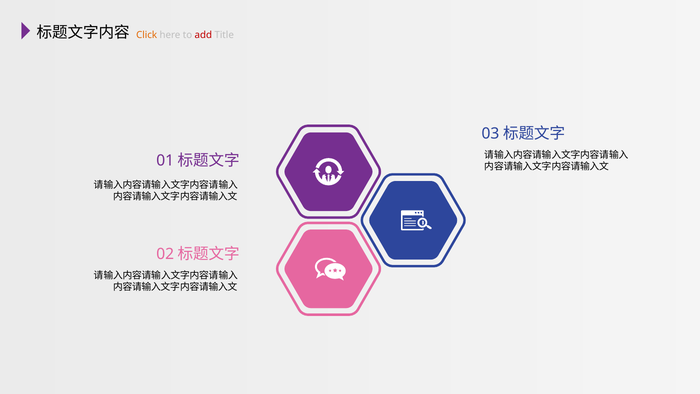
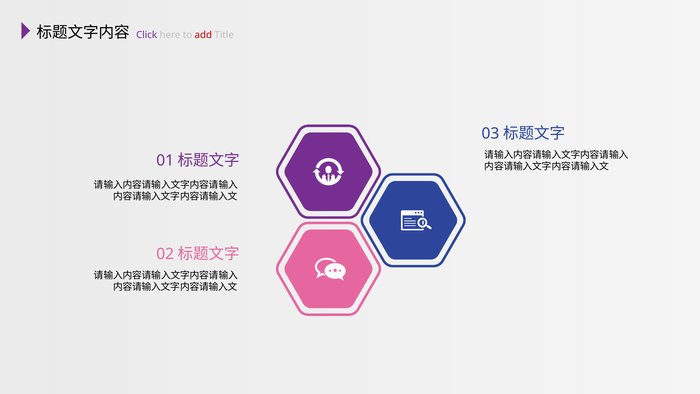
Click colour: orange -> purple (147, 35)
